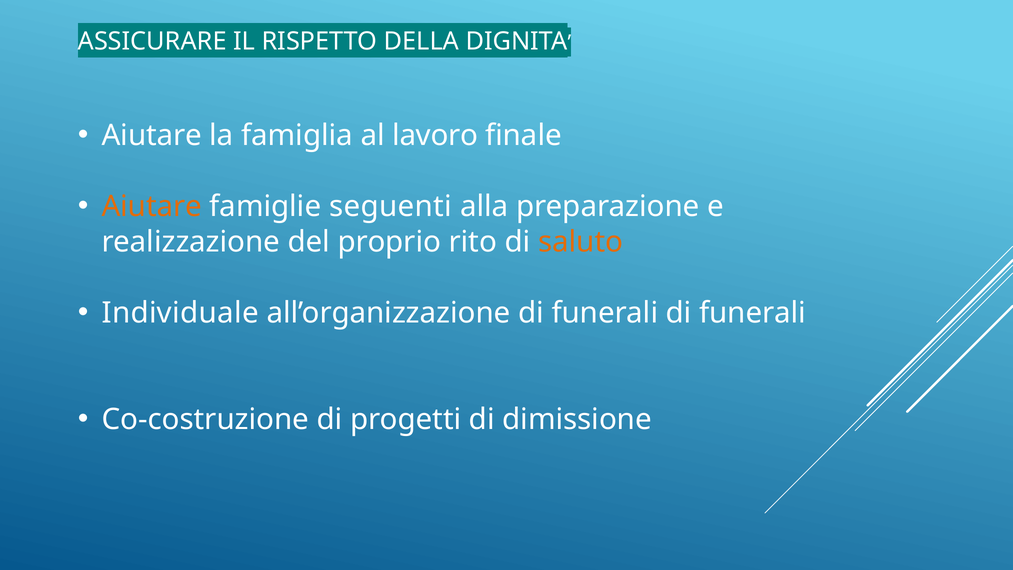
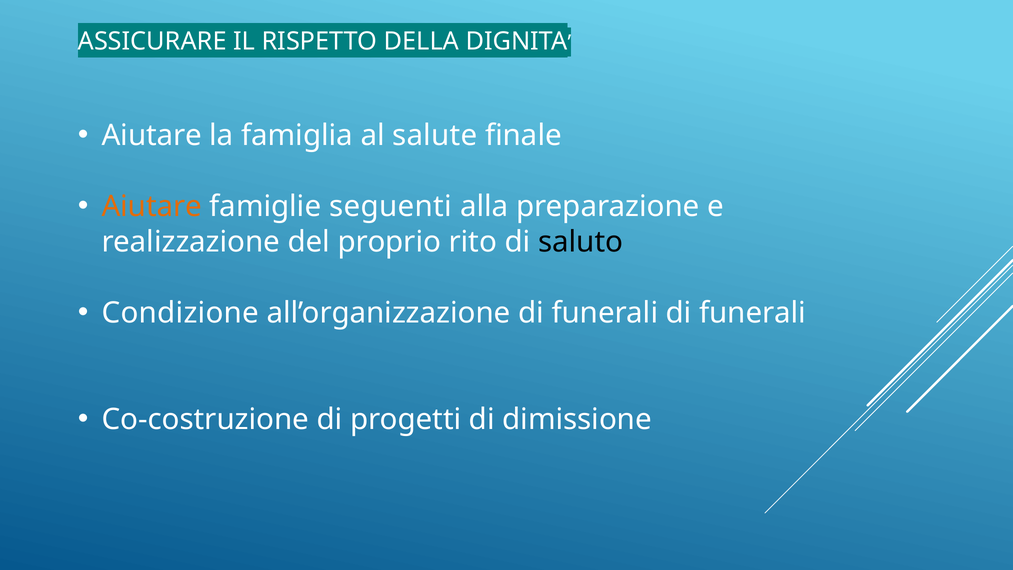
lavoro: lavoro -> salute (435, 136)
saluto colour: orange -> black (581, 242)
Individuale: Individuale -> Condizione (180, 313)
